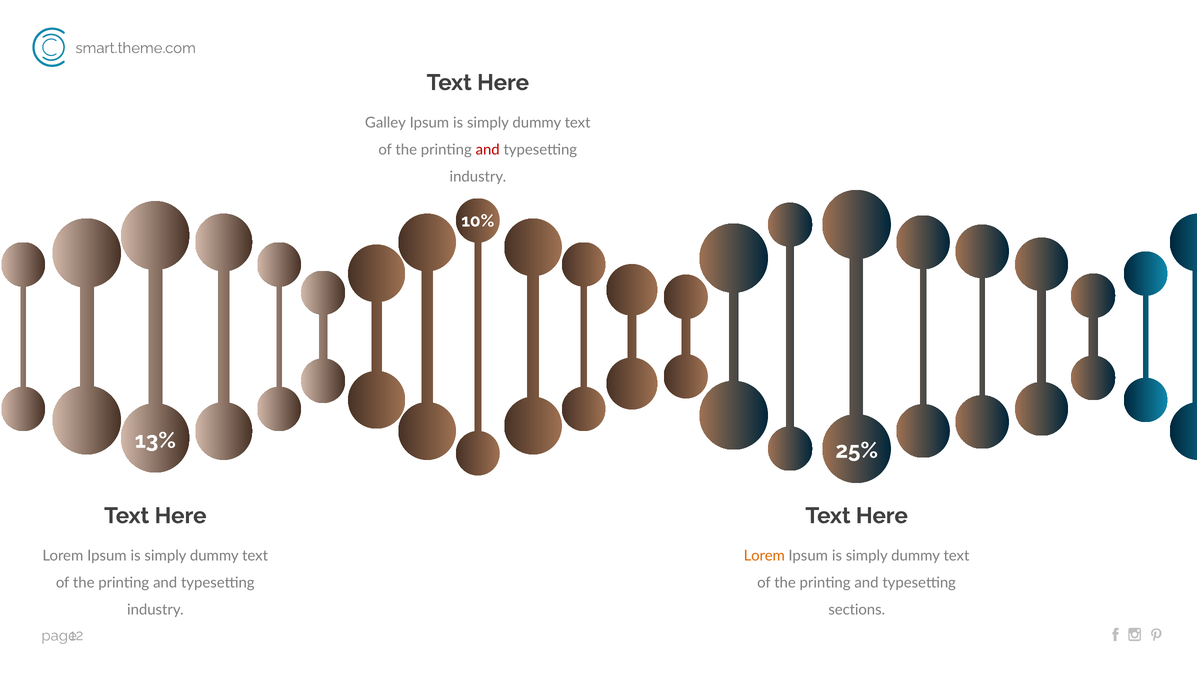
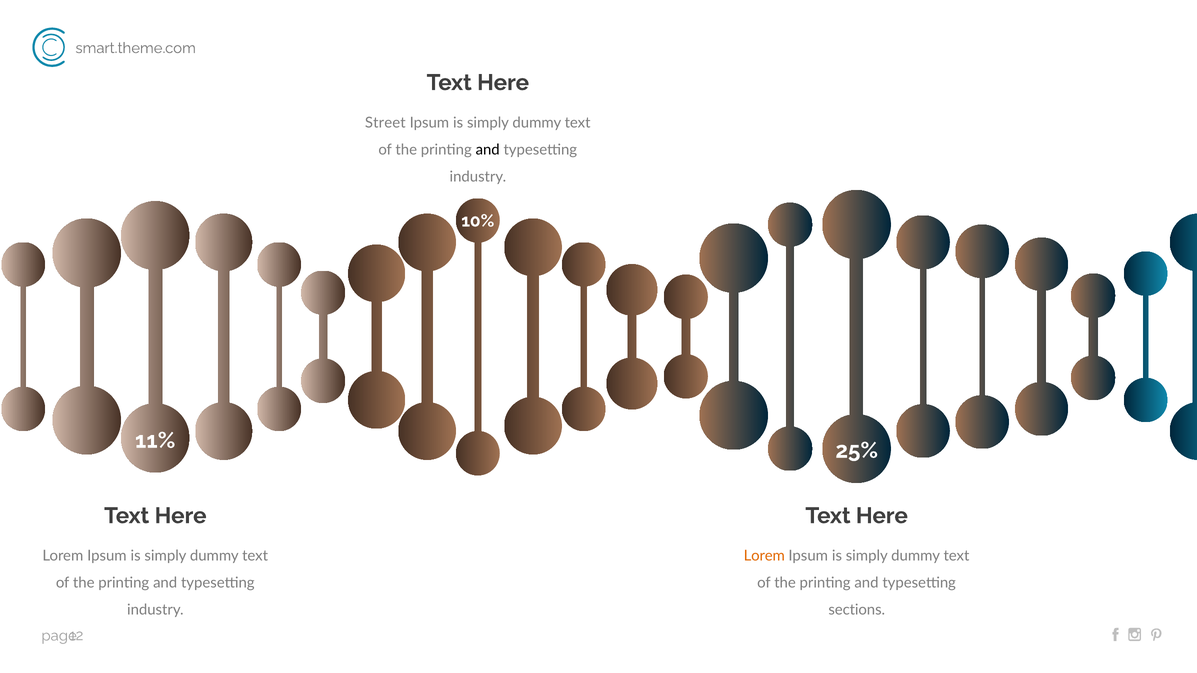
Galley: Galley -> Street (385, 123)
and colour: red -> black (488, 150)
13%: 13% -> 11% (155, 441)
